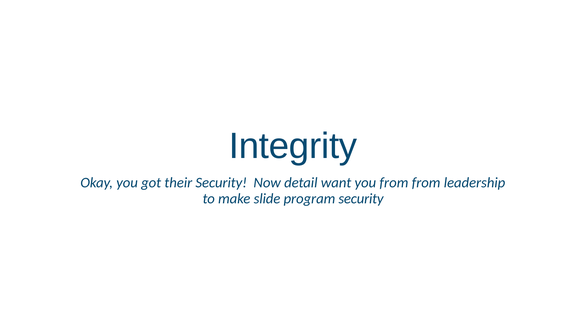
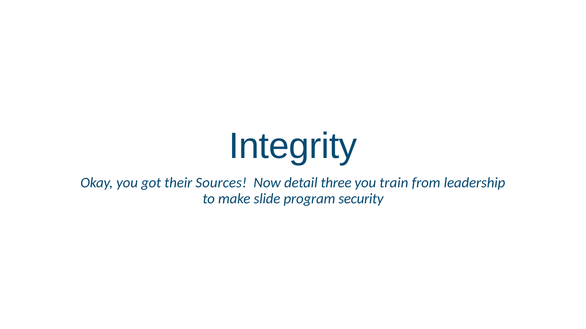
their Security: Security -> Sources (221, 183)
want: want -> three (336, 183)
you from: from -> train (394, 183)
